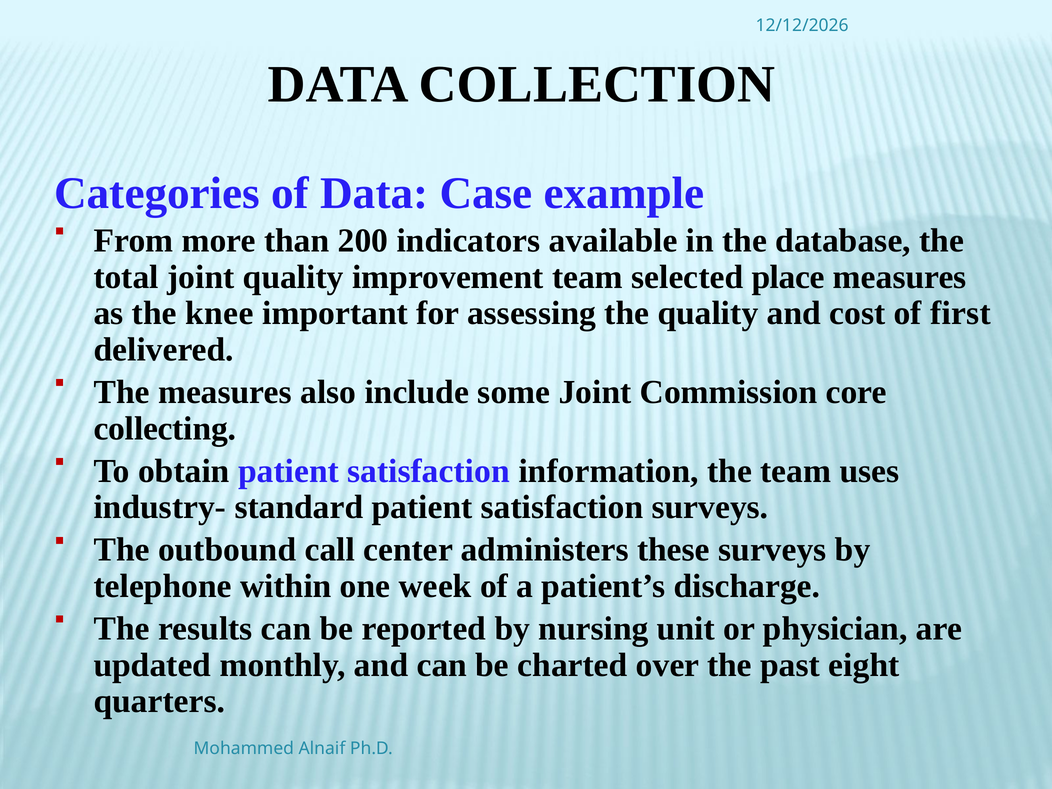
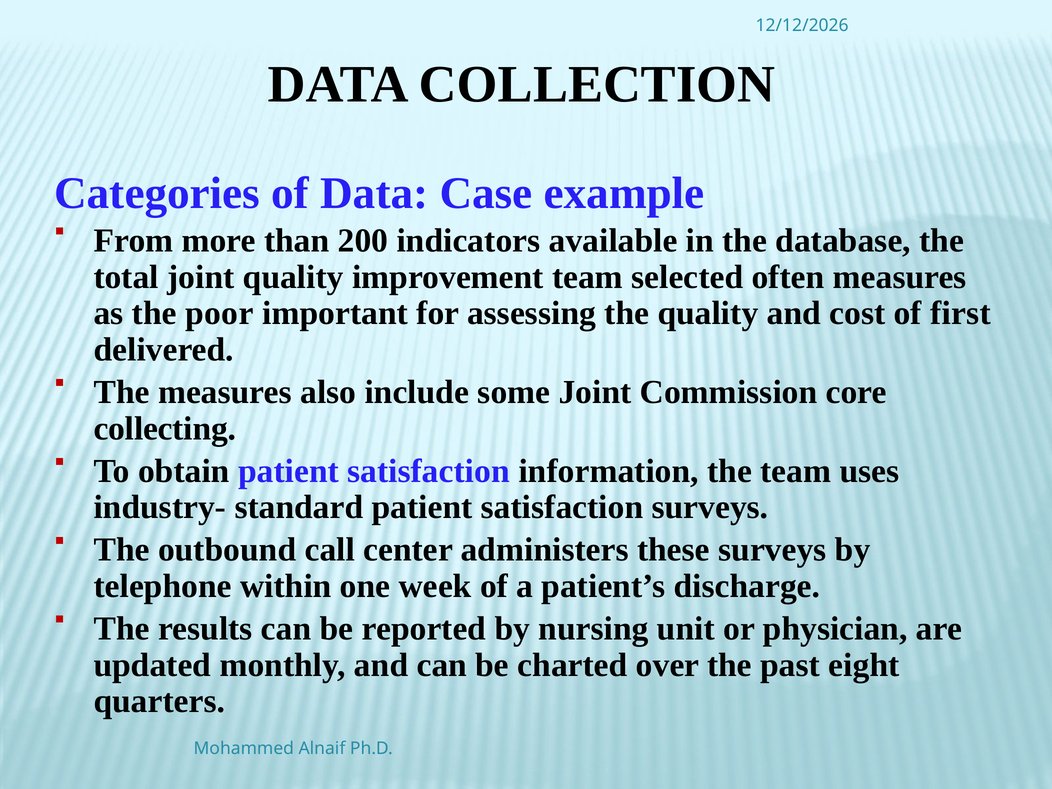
place: place -> often (788, 277)
knee: knee -> poor (219, 313)
